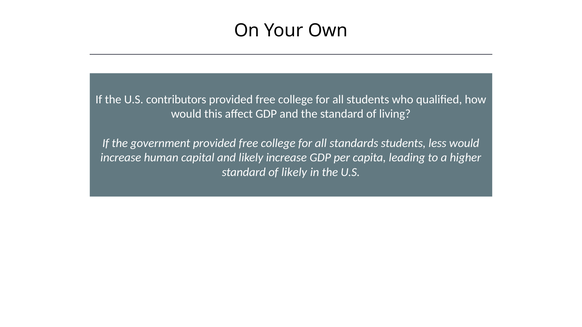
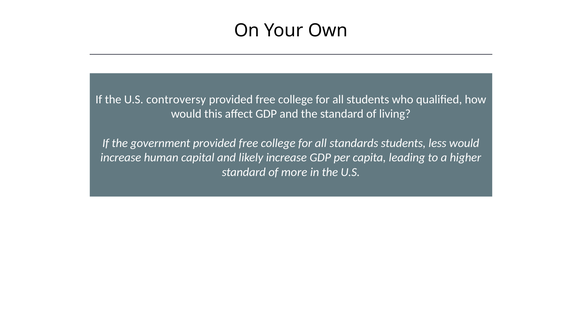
contributors: contributors -> controversy (176, 100)
of likely: likely -> more (294, 172)
